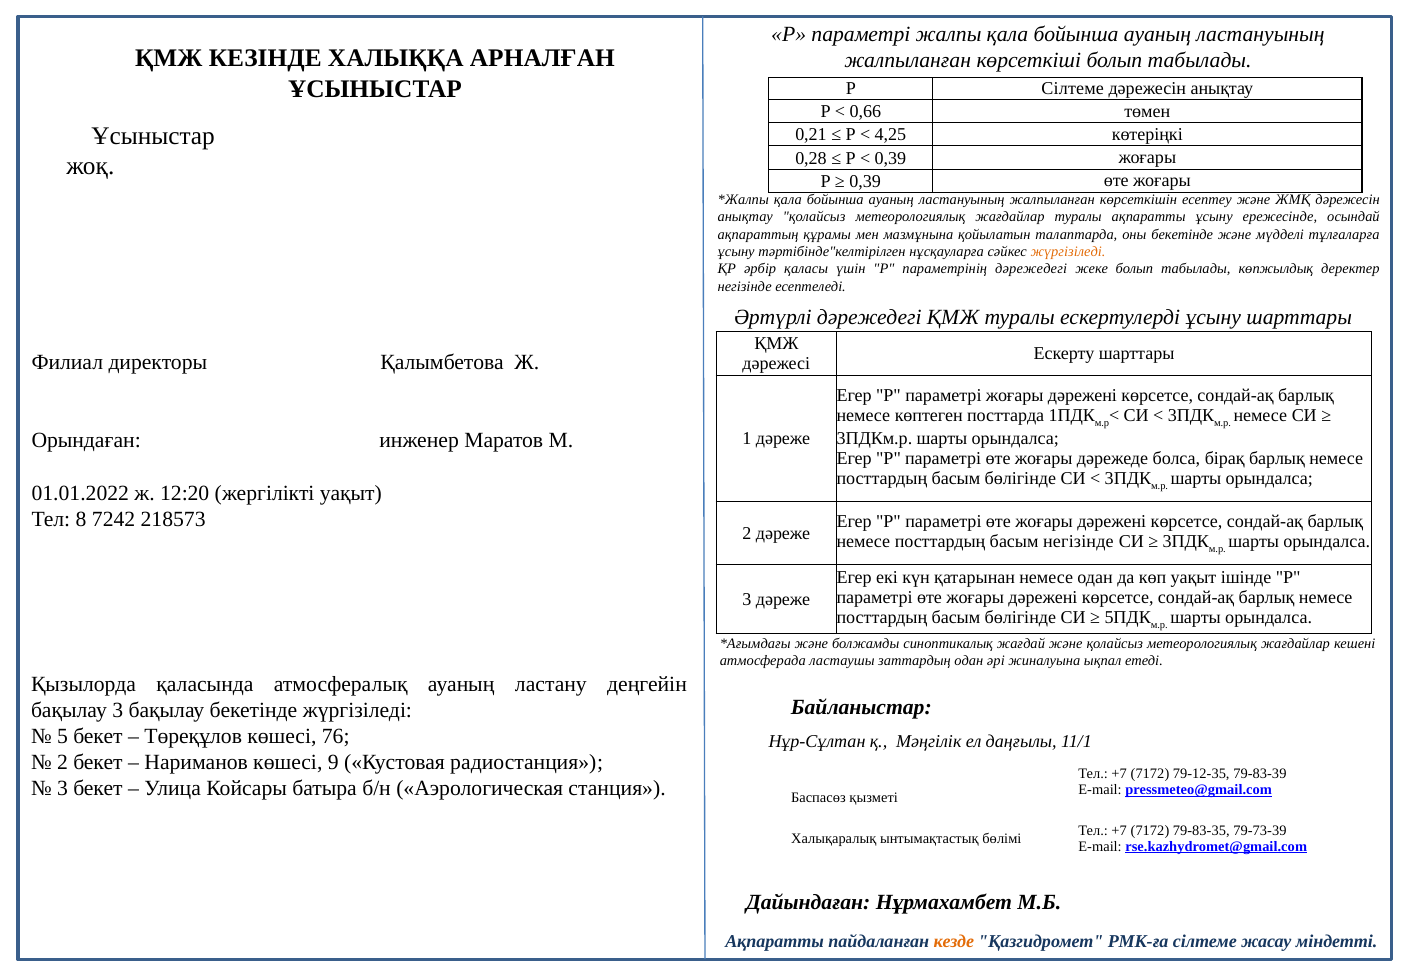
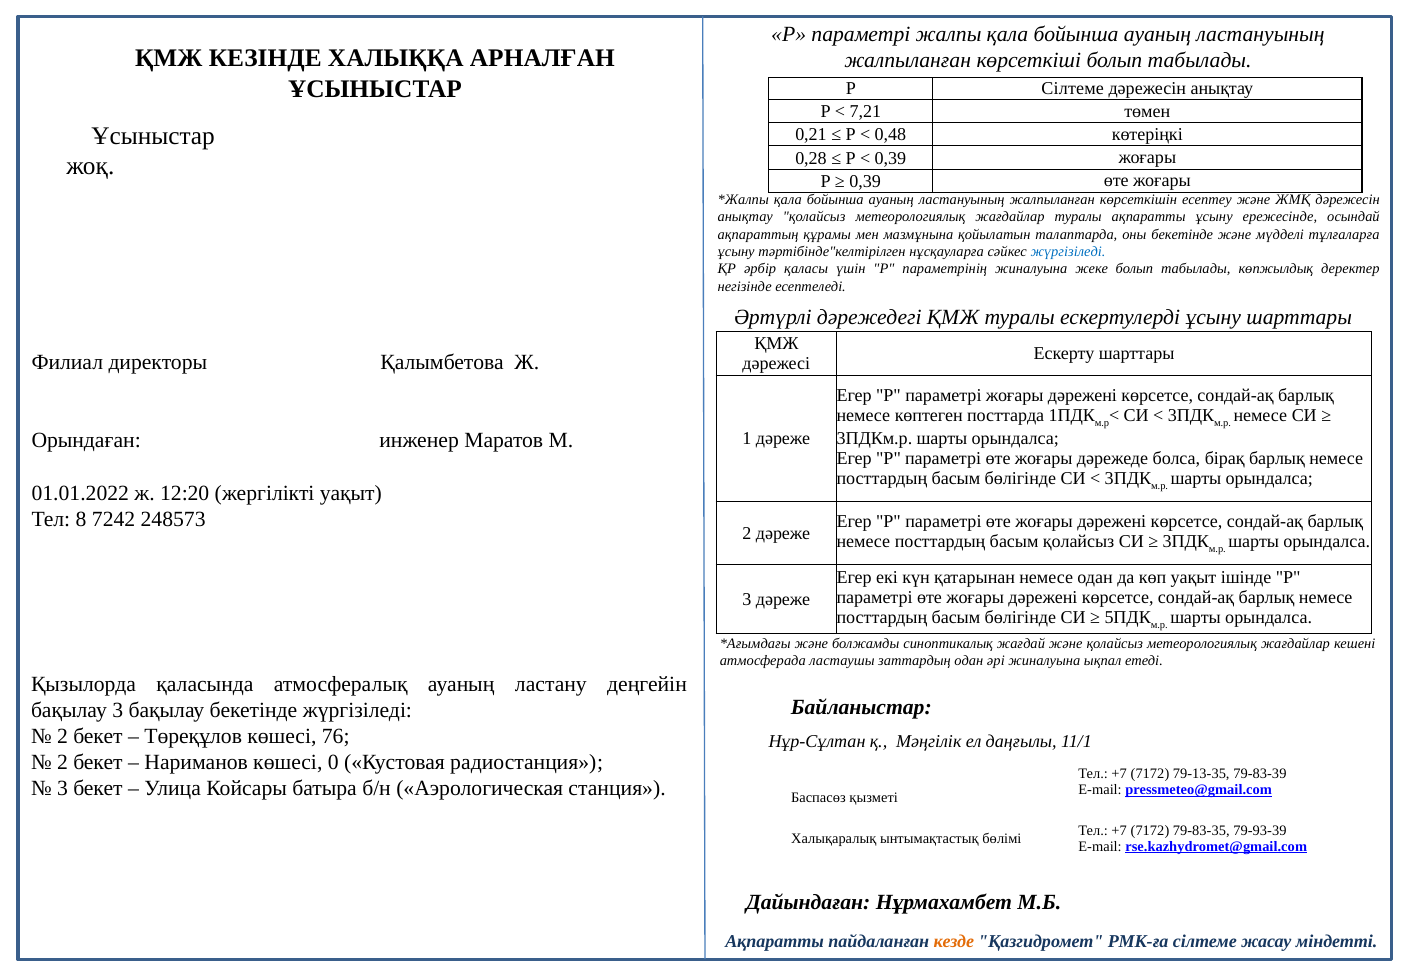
0,66: 0,66 -> 7,21 (865, 112)
4,25: 4,25 -> 0,48 (890, 135)
жүргізіледі colour: orange -> blue (1068, 252)
параметрінің дәрежедегі: дәрежедегі -> жиналуына (1031, 269)
218573: 218573 -> 248573 (173, 519)
басым негізінде: негізінде -> қолайсыз (1079, 542)
5: 5 -> 2 (63, 736)
9: 9 -> 0 (333, 762)
79-12-35: 79-12-35 -> 79-13-35 (1201, 774)
79-73-39: 79-73-39 -> 79-93-39 (1260, 831)
